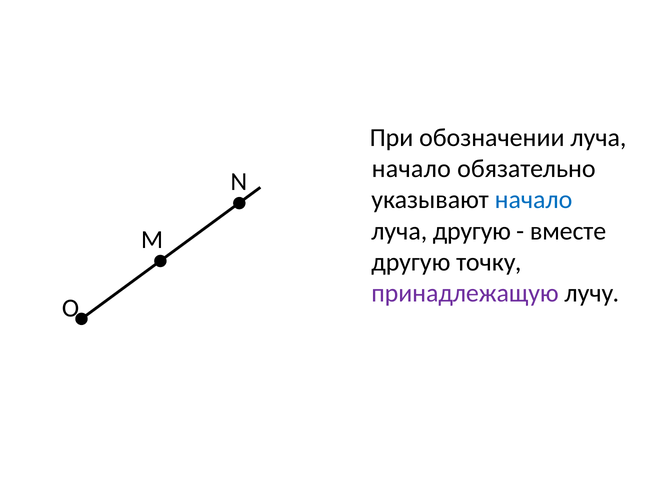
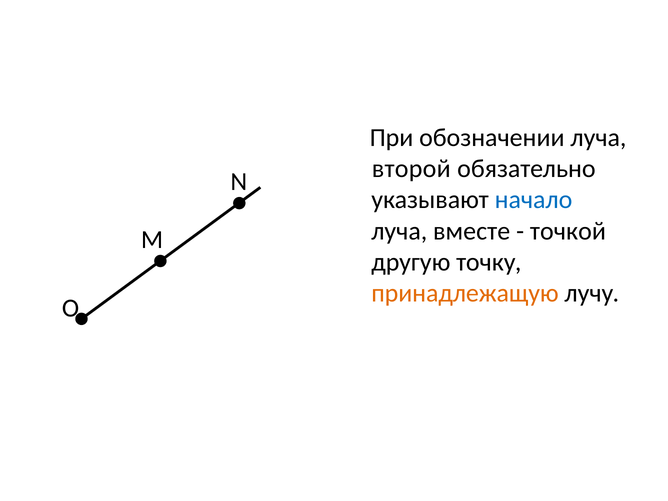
начало: начало -> второй (411, 169)
луча другую: другую -> вместе (472, 231)
вместе: вместе -> точкой (568, 231)
принадлежащую colour: purple -> orange (465, 293)
